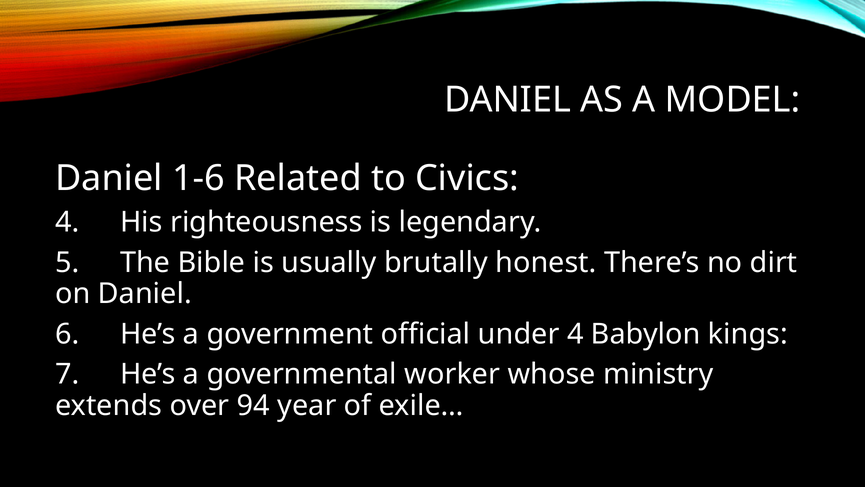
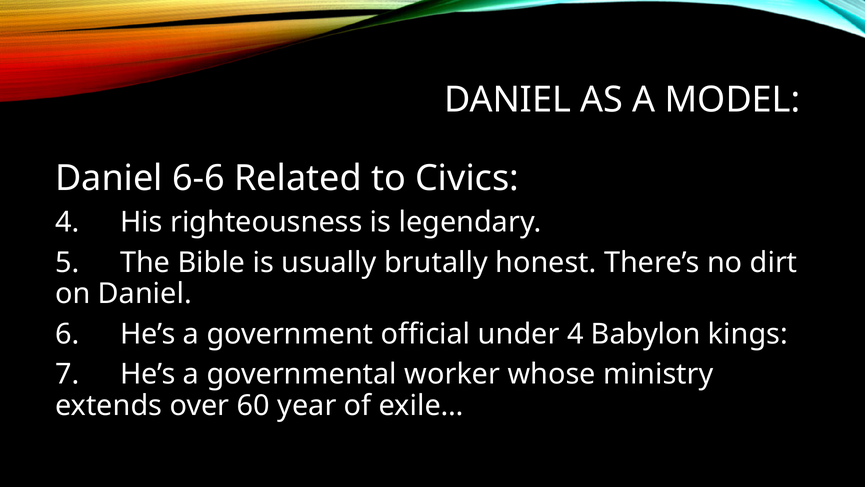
1-6: 1-6 -> 6-6 (198, 178)
94: 94 -> 60 (253, 405)
